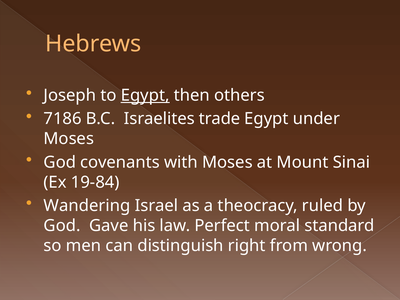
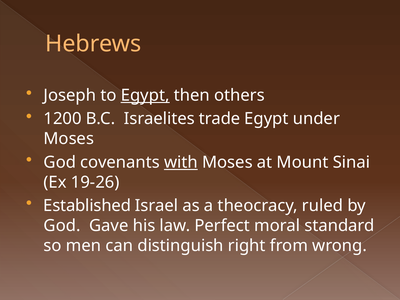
7186: 7186 -> 1200 (63, 119)
with underline: none -> present (181, 162)
19-84: 19-84 -> 19-26 (95, 182)
Wandering: Wandering -> Established (87, 206)
